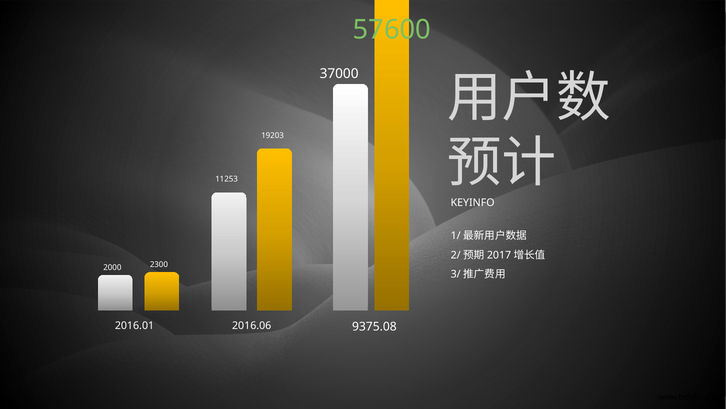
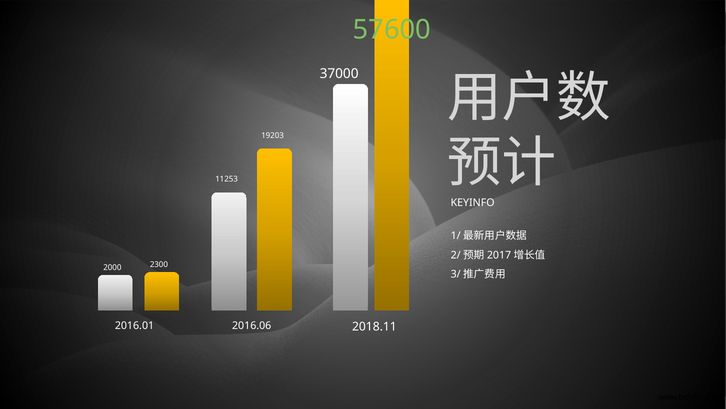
9375.08: 9375.08 -> 2018.11 (374, 326)
